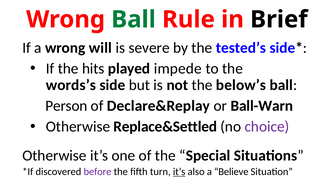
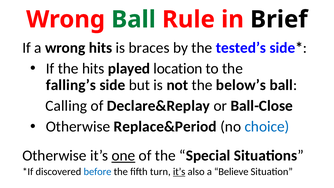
wrong will: will -> hits (100, 48)
severe: severe -> braces (149, 48)
impede: impede -> location (178, 68)
words’s: words’s -> falling’s (71, 85)
Person: Person -> Calling (66, 106)
Ball-Warn: Ball-Warn -> Ball-Close (262, 106)
Replace&Settled: Replace&Settled -> Replace&Period (165, 126)
choice colour: purple -> blue (267, 126)
one underline: none -> present (123, 156)
before colour: purple -> blue (98, 172)
